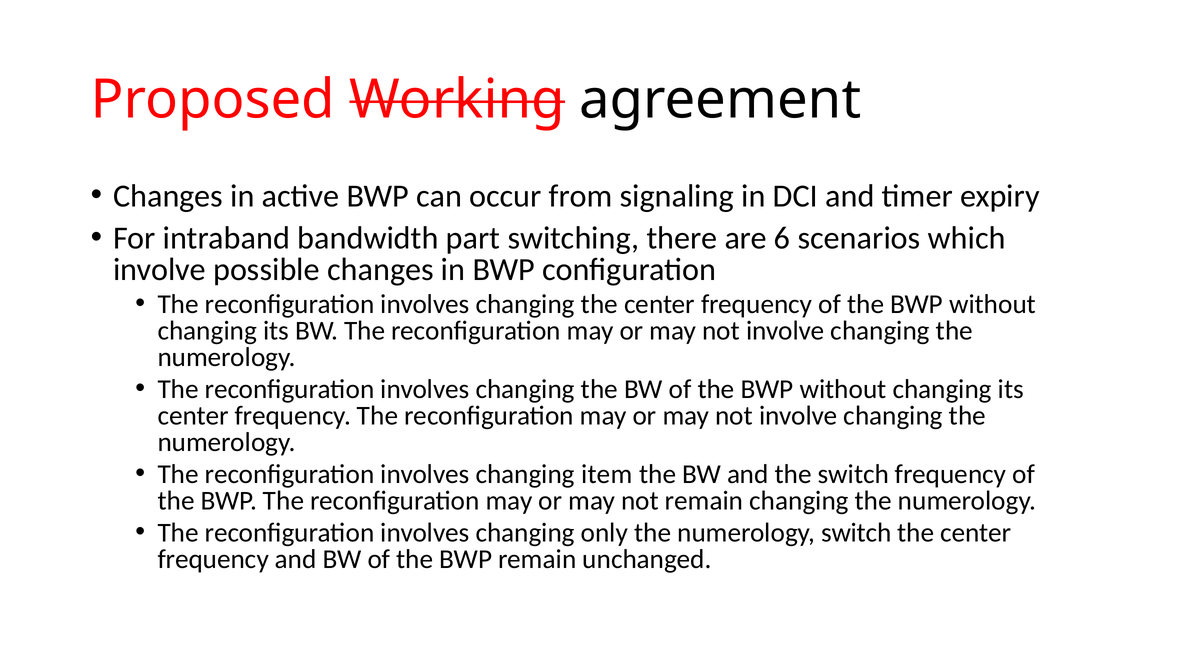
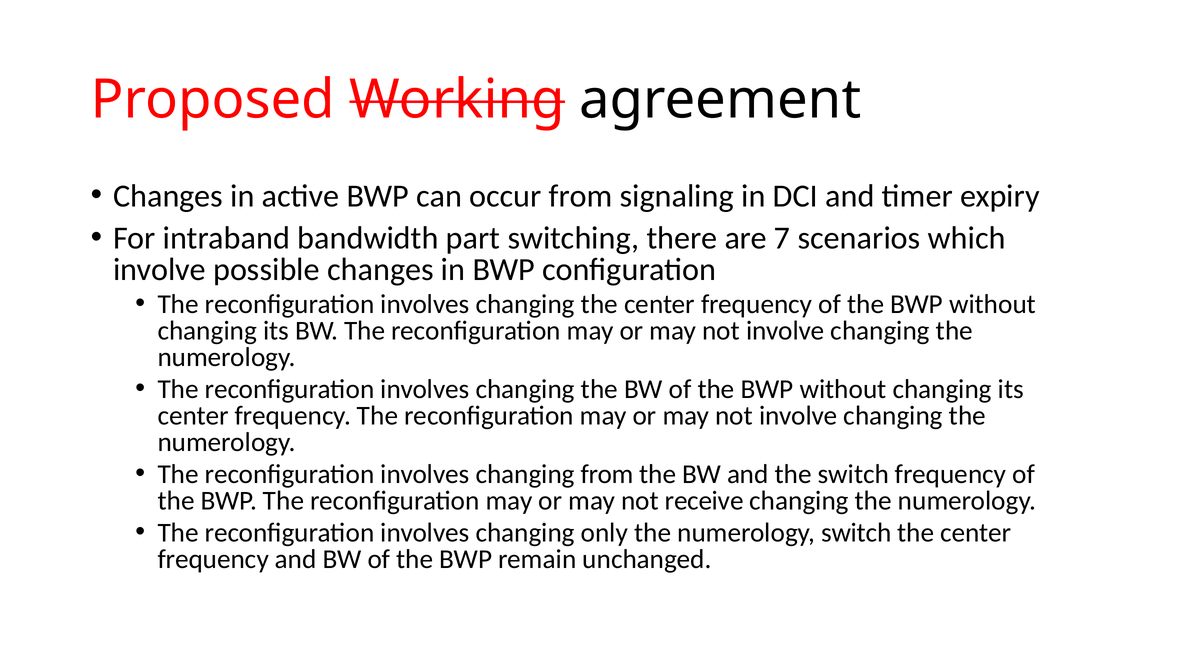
6: 6 -> 7 (782, 238)
changing item: item -> from (607, 474)
not remain: remain -> receive (704, 501)
